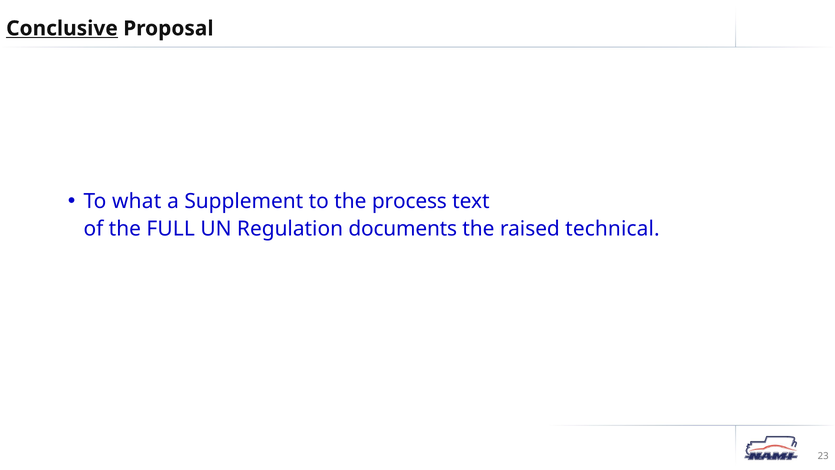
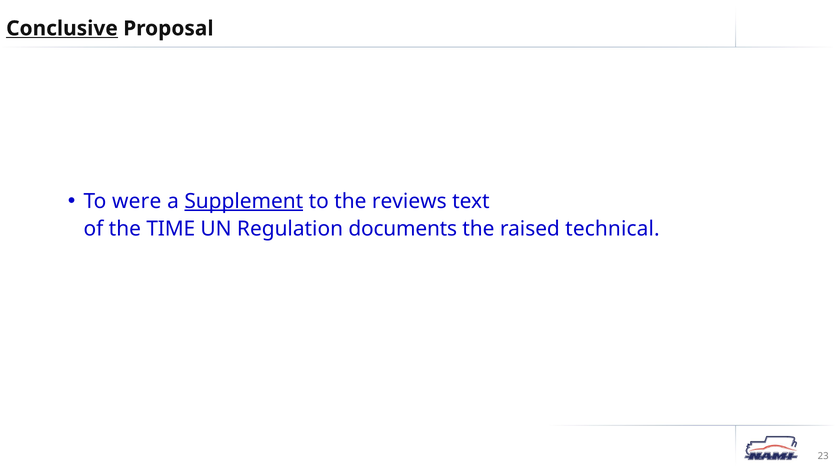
what: what -> were (137, 201)
Supplement underline: none -> present (244, 201)
process: process -> reviews (409, 201)
FULL: FULL -> TIME (171, 229)
